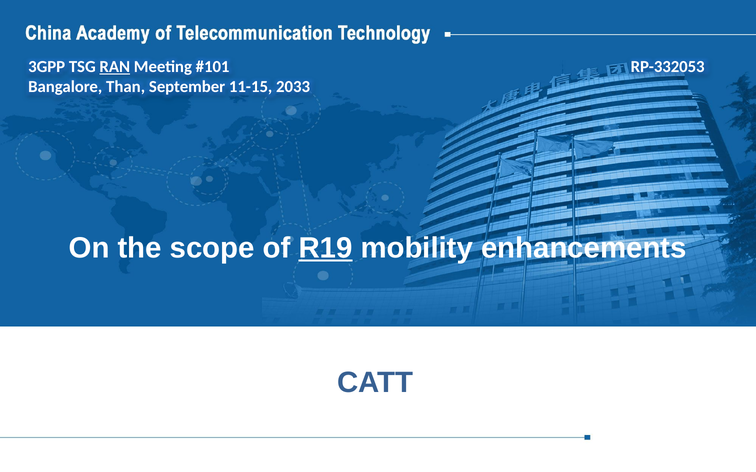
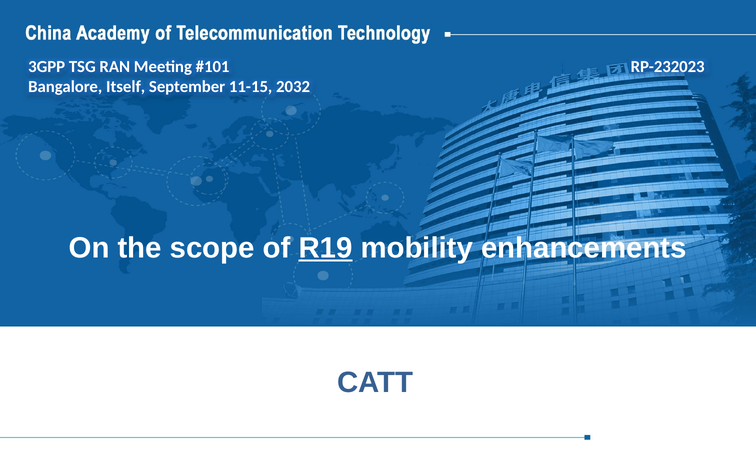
RAN underline: present -> none (115, 67)
RP-332053: RP-332053 -> RP-232023 (668, 67)
Than: Than -> Itself (126, 87)
2033: 2033 -> 2032 (293, 87)
